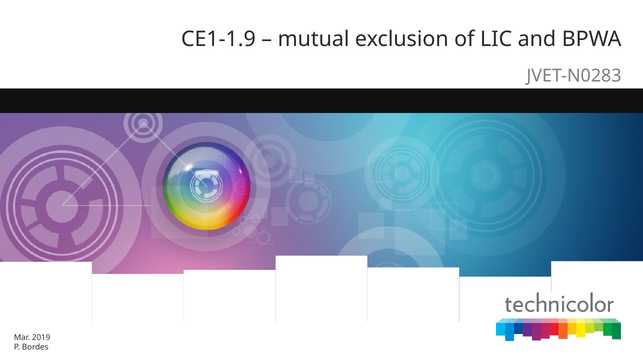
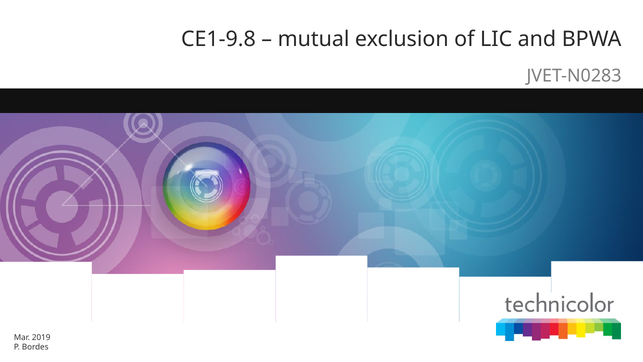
CE1-1.9: CE1-1.9 -> CE1-9.8 (218, 39)
